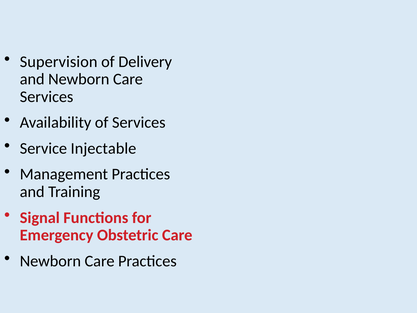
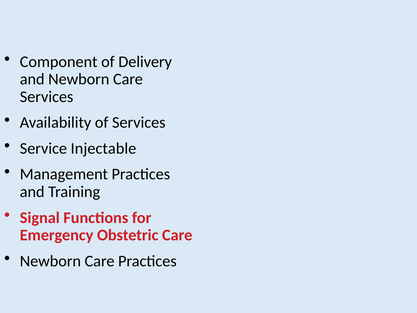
Supervision: Supervision -> Component (59, 62)
